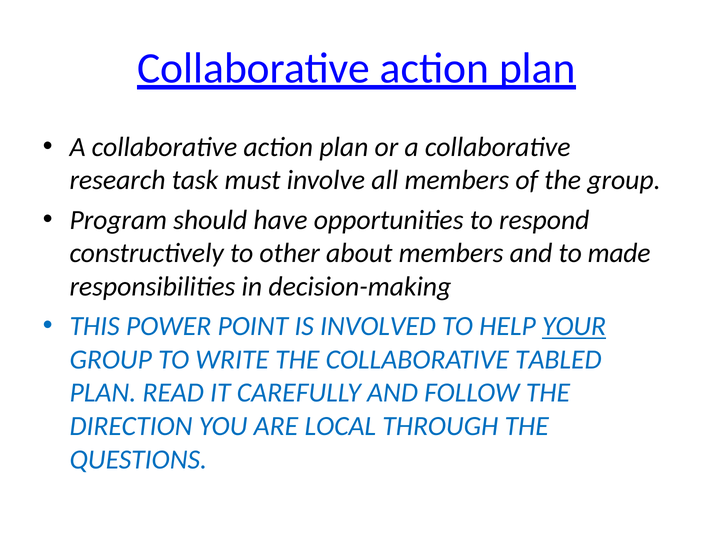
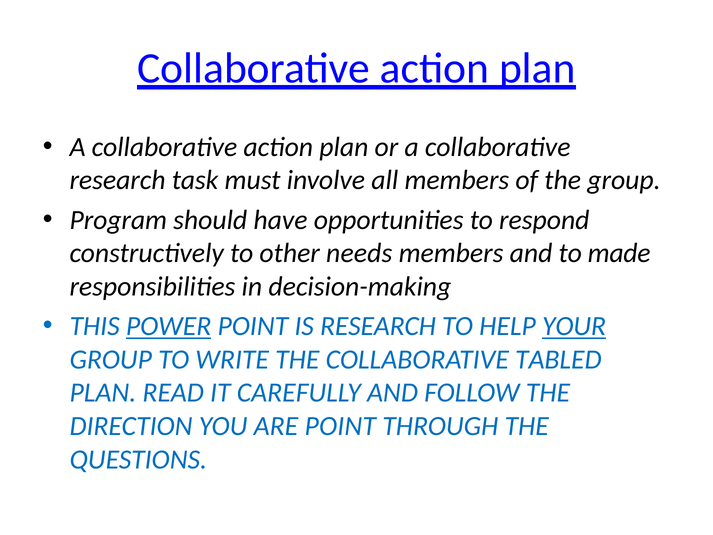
about: about -> needs (359, 253)
POWER underline: none -> present (169, 326)
IS INVOLVED: INVOLVED -> RESEARCH (378, 326)
ARE LOCAL: LOCAL -> POINT (340, 426)
